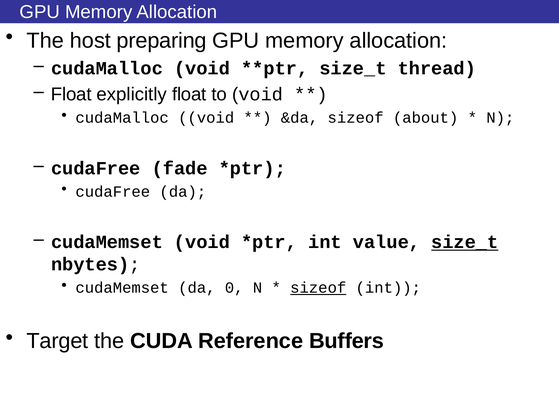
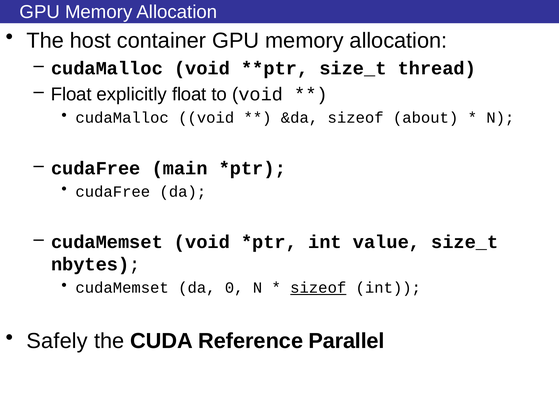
preparing: preparing -> container (162, 41)
fade: fade -> main (180, 168)
size_t underline: present -> none (465, 242)
Target: Target -> Safely (57, 341)
Buffers: Buffers -> Parallel (347, 341)
